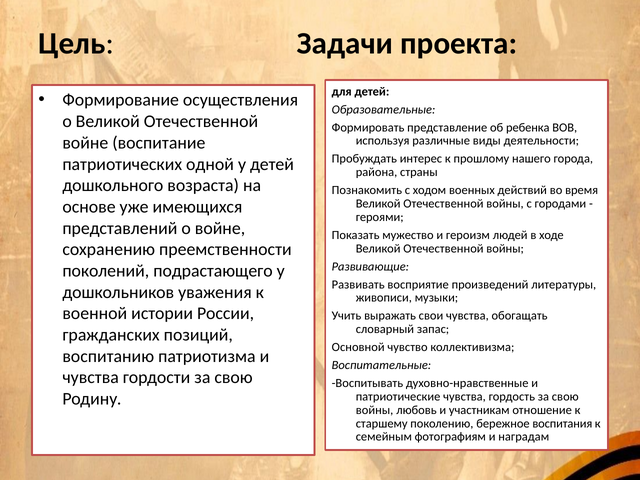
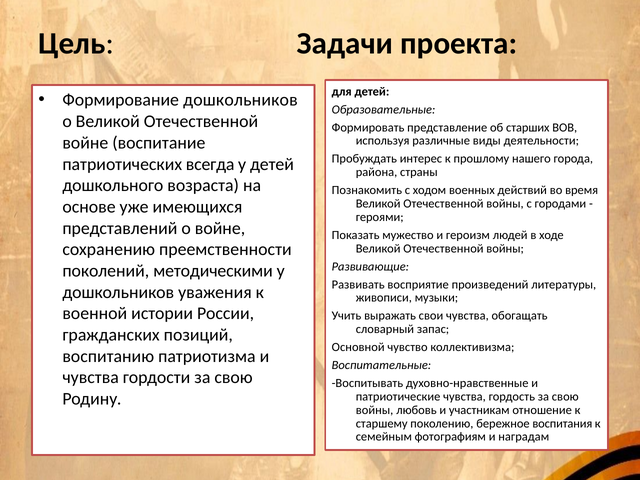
Формирование осуществления: осуществления -> дошкольников (240, 100)
ребенка: ребенка -> старших (528, 127)
одной: одной -> всегда (210, 164)
подрастающего: подрастающего -> методическими (213, 271)
